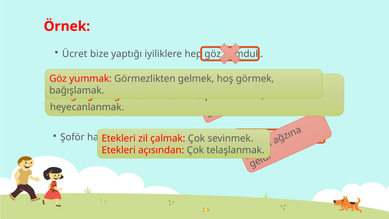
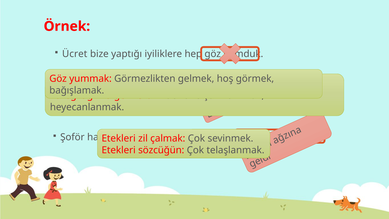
açısından: açısından -> sözcüğün (161, 150)
